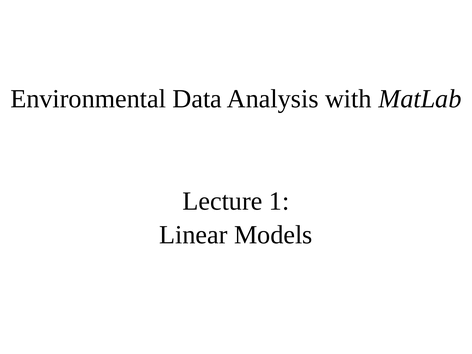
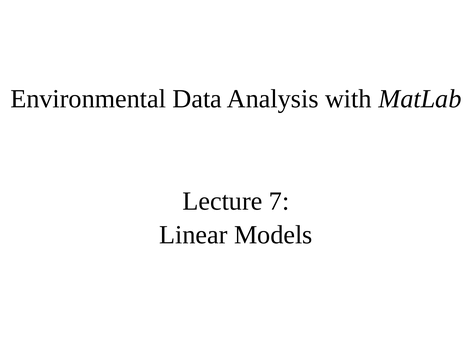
1: 1 -> 7 (279, 201)
